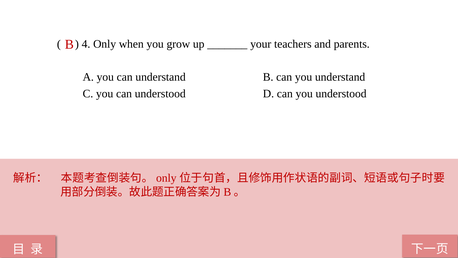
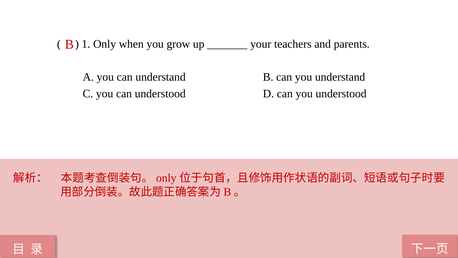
4: 4 -> 1 (86, 44)
